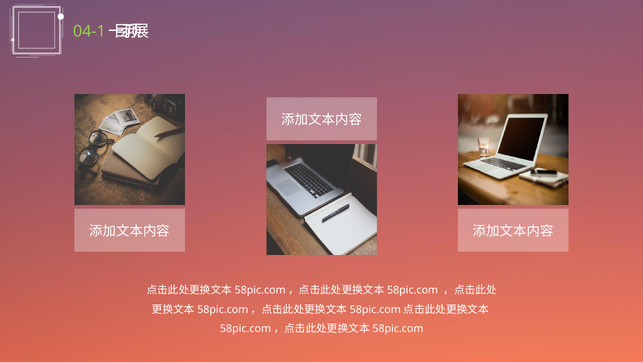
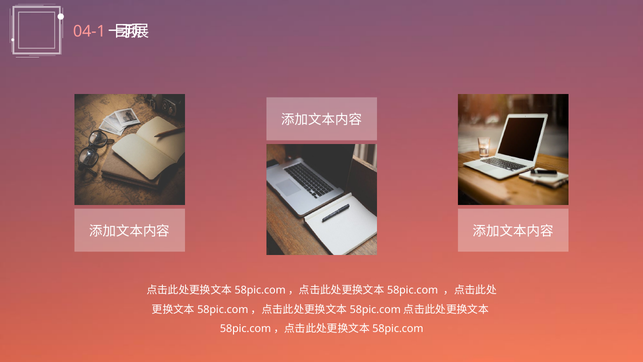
04-1 colour: light green -> pink (89, 31)
